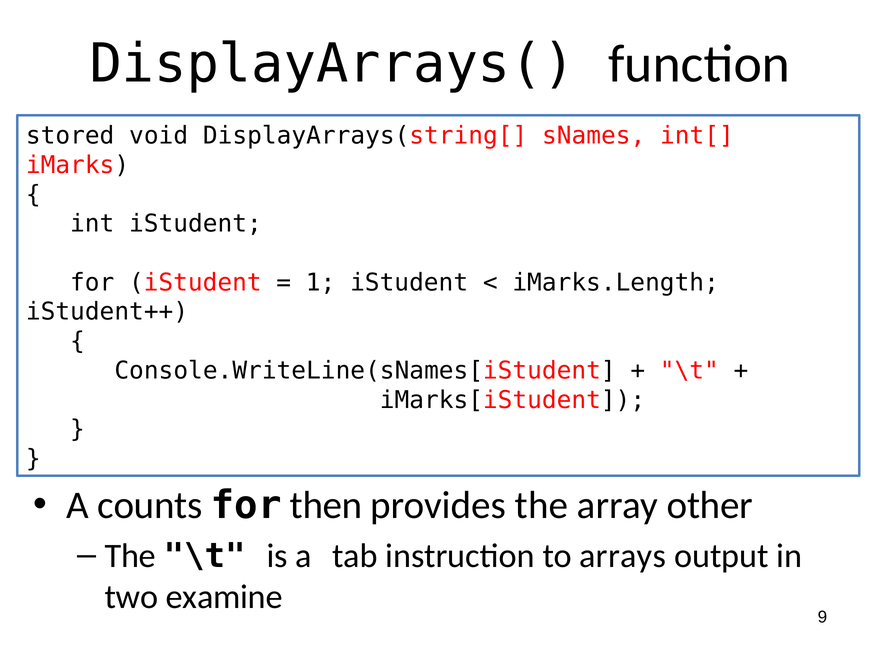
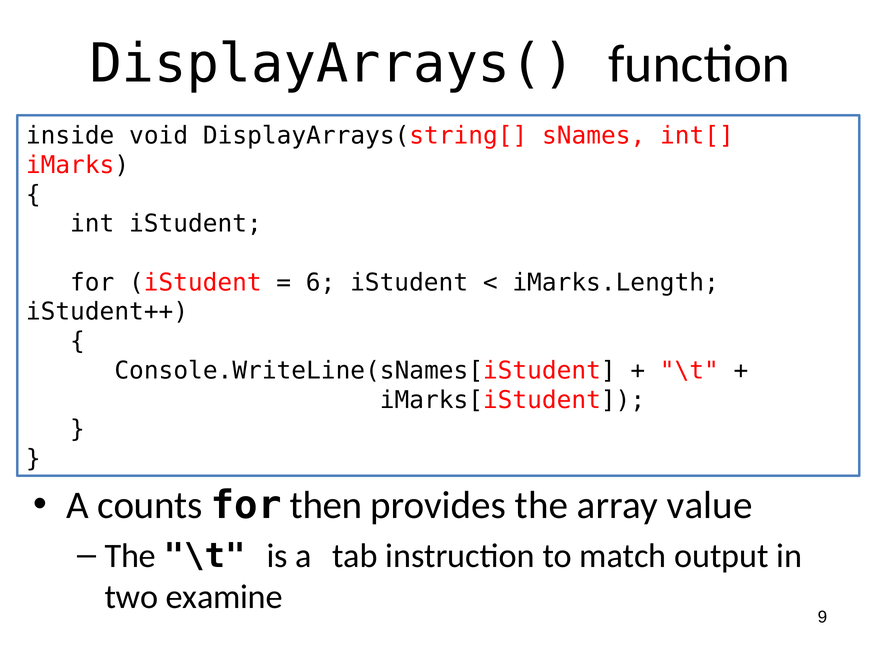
stored: stored -> inside (70, 136)
1: 1 -> 6 (321, 283)
other: other -> value (710, 505)
to arrays: arrays -> match (623, 556)
